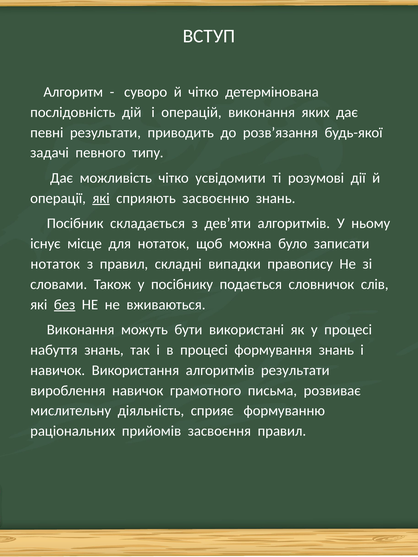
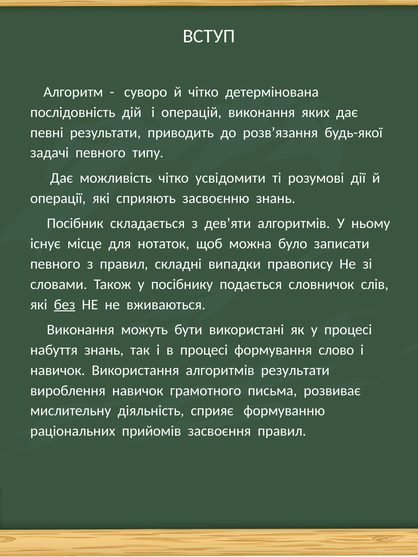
які underline: present -> none (101, 198)
нотаток: нотаток -> певного (55, 264)
формування знань: знань -> слово (336, 350)
